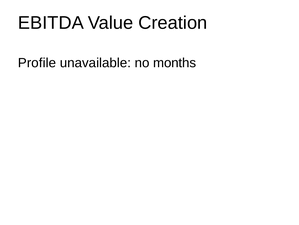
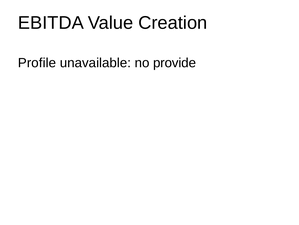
months: months -> provide (175, 63)
